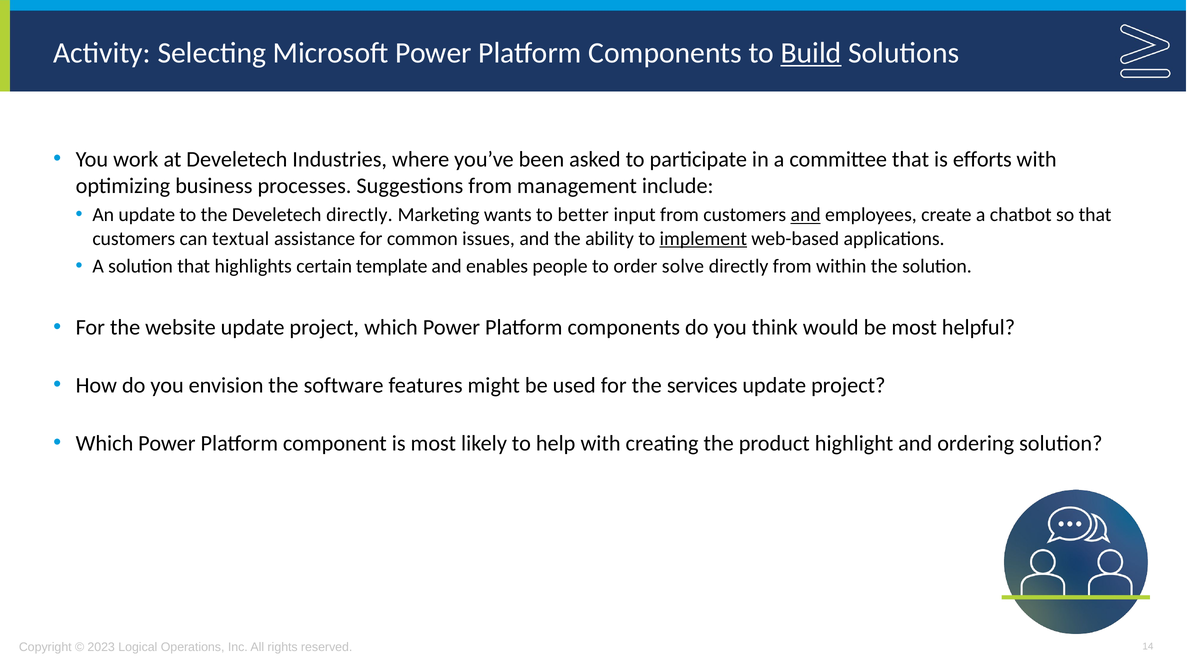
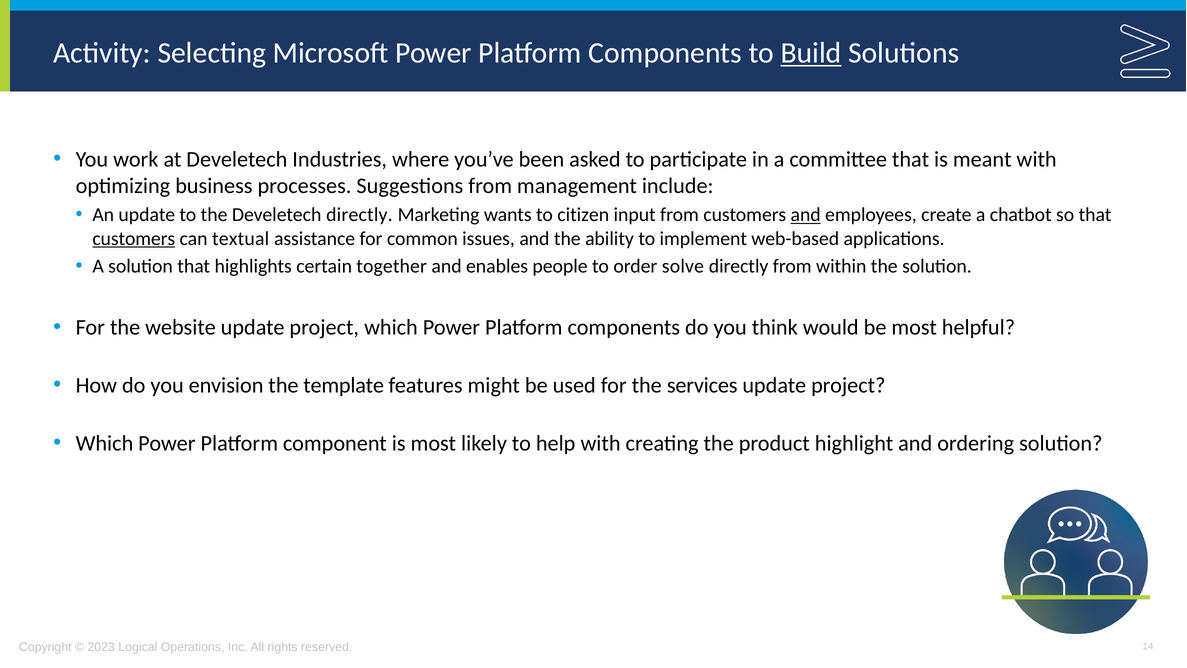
efforts: efforts -> meant (982, 159)
better: better -> citizen (583, 215)
customers underline: none -> present (134, 239)
implement underline: present -> none (703, 239)
template: template -> together (392, 266)
software: software -> template (344, 385)
